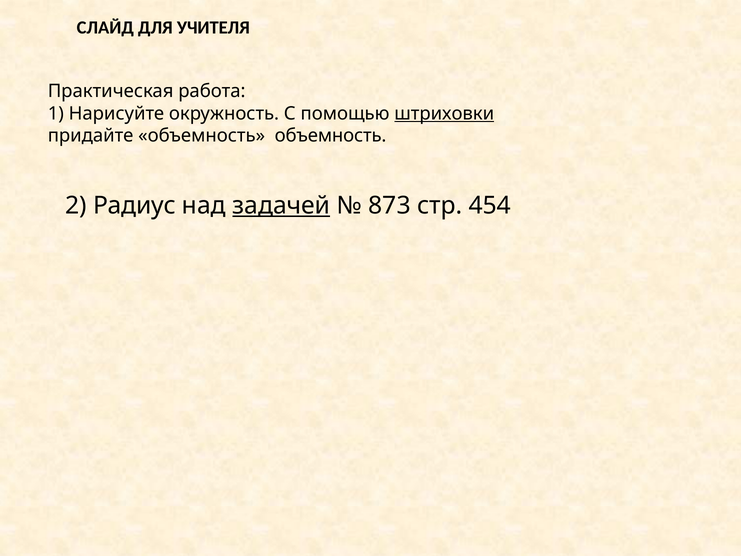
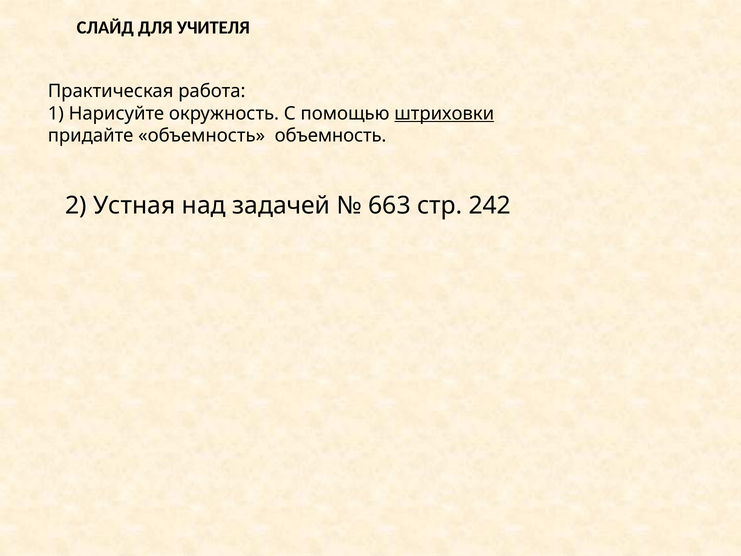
Радиус: Радиус -> Устная (134, 205)
задачей underline: present -> none (281, 205)
873: 873 -> 663 (389, 205)
454: 454 -> 242 (490, 205)
